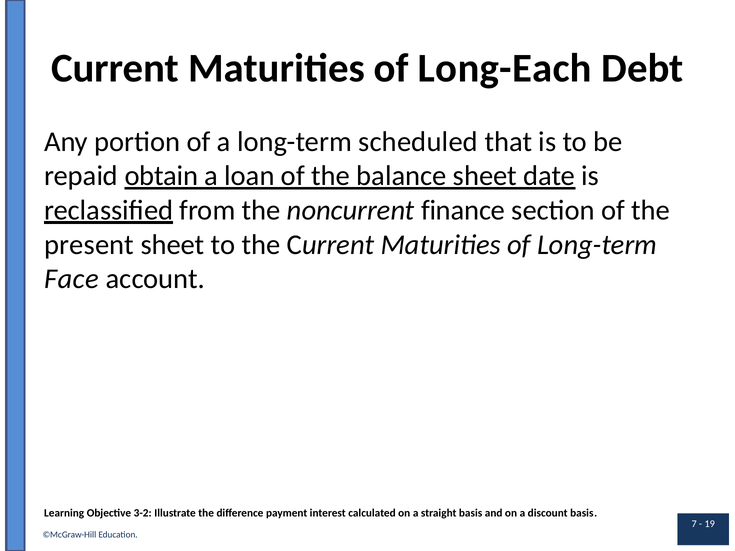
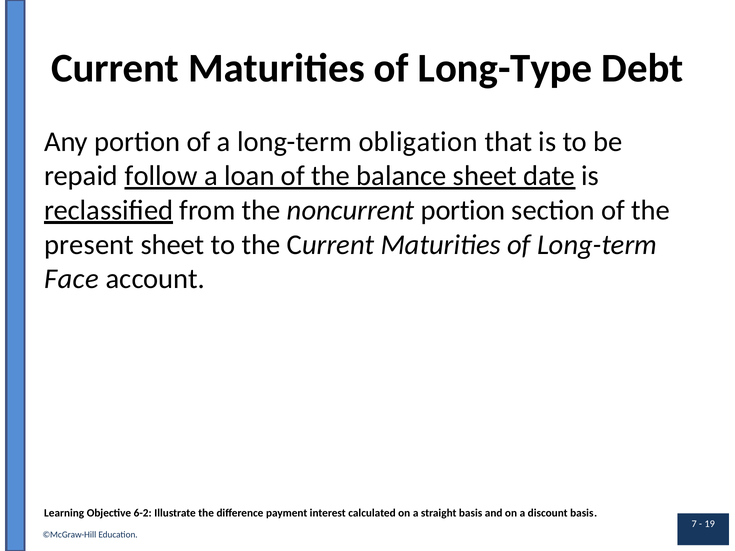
Long-Each: Long-Each -> Long-Type (505, 68)
scheduled: scheduled -> obligation (418, 142)
obtain: obtain -> follow (161, 176)
noncurrent finance: finance -> portion (463, 210)
3-2: 3-2 -> 6-2 (143, 513)
